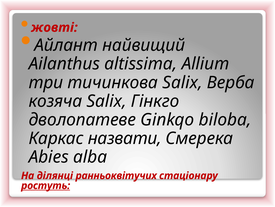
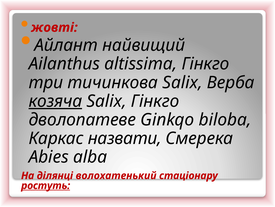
altissima Allium: Allium -> Гінкго (205, 64)
козяча underline: none -> present (55, 101)
ранньоквітучих: ранньоквітучих -> волохатенький (116, 175)
